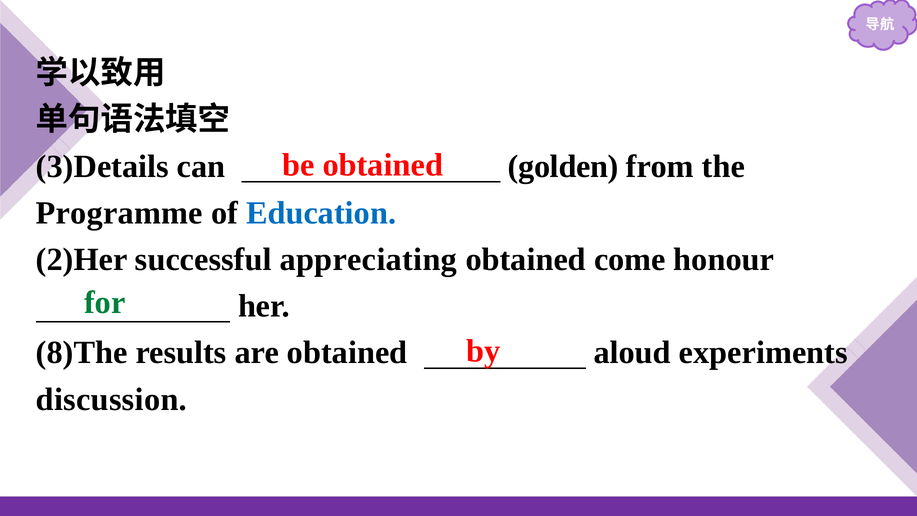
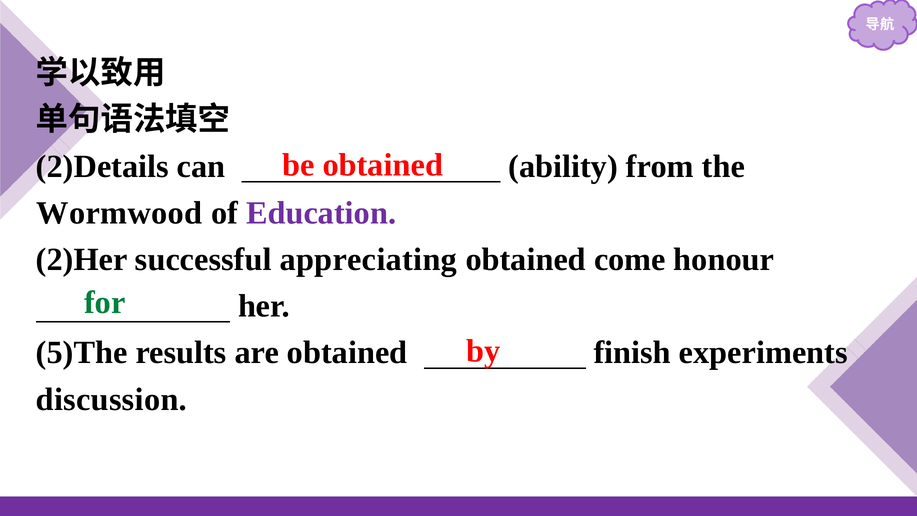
3)Details: 3)Details -> 2)Details (102, 166)
golden: golden -> ability (563, 166)
Programme: Programme -> Wormwood (119, 213)
Education colour: blue -> purple (321, 213)
8)The: 8)The -> 5)The (82, 353)
aloud: aloud -> finish (632, 353)
